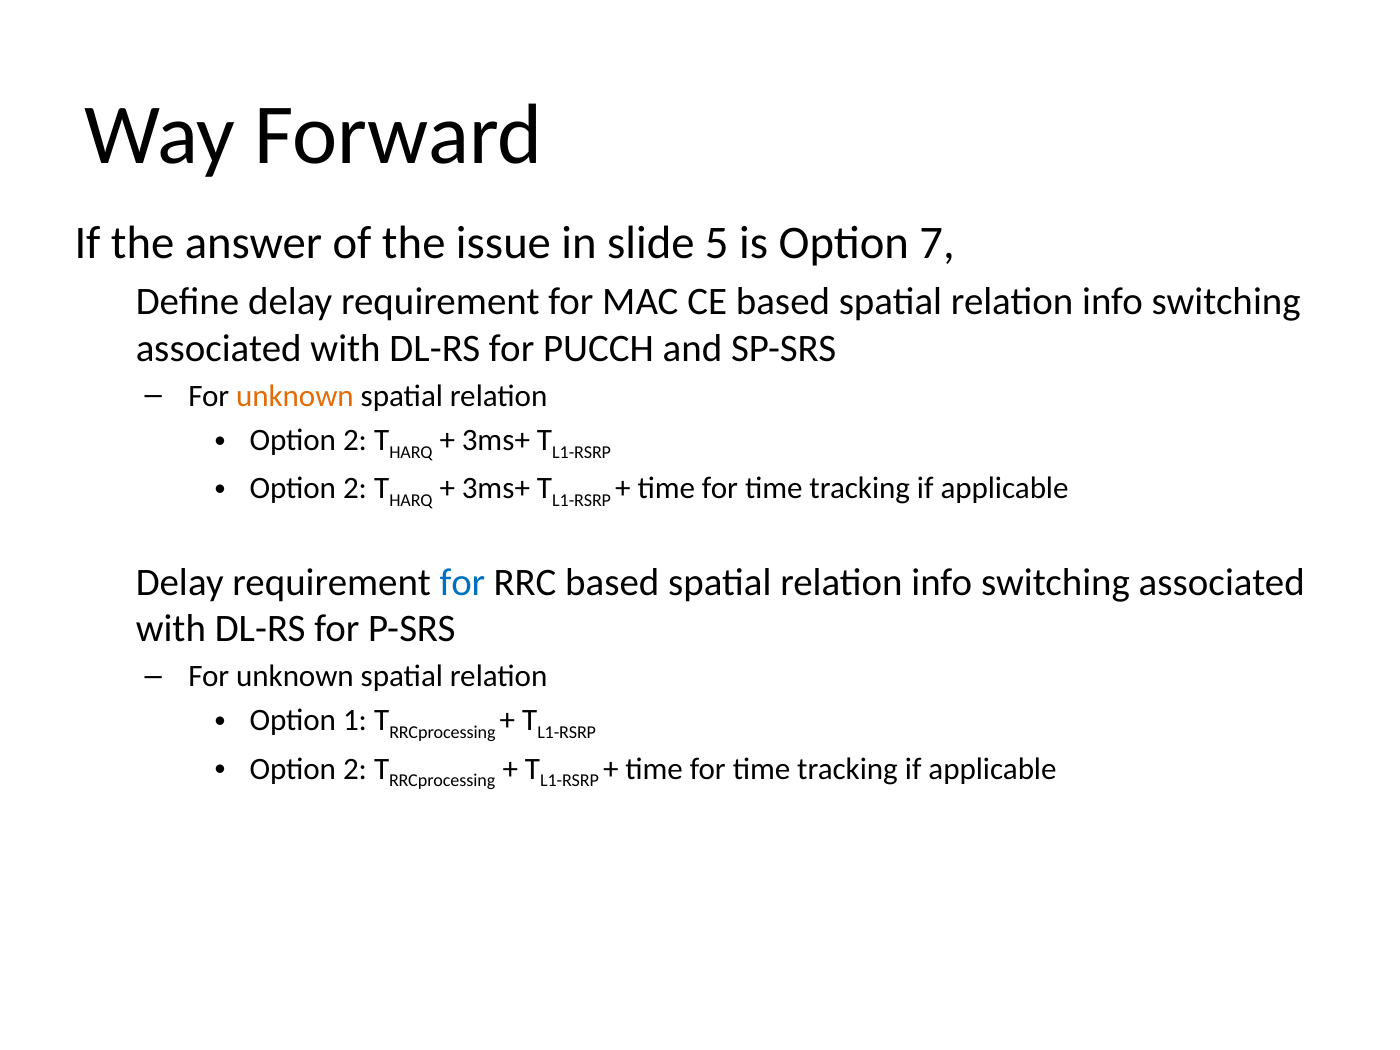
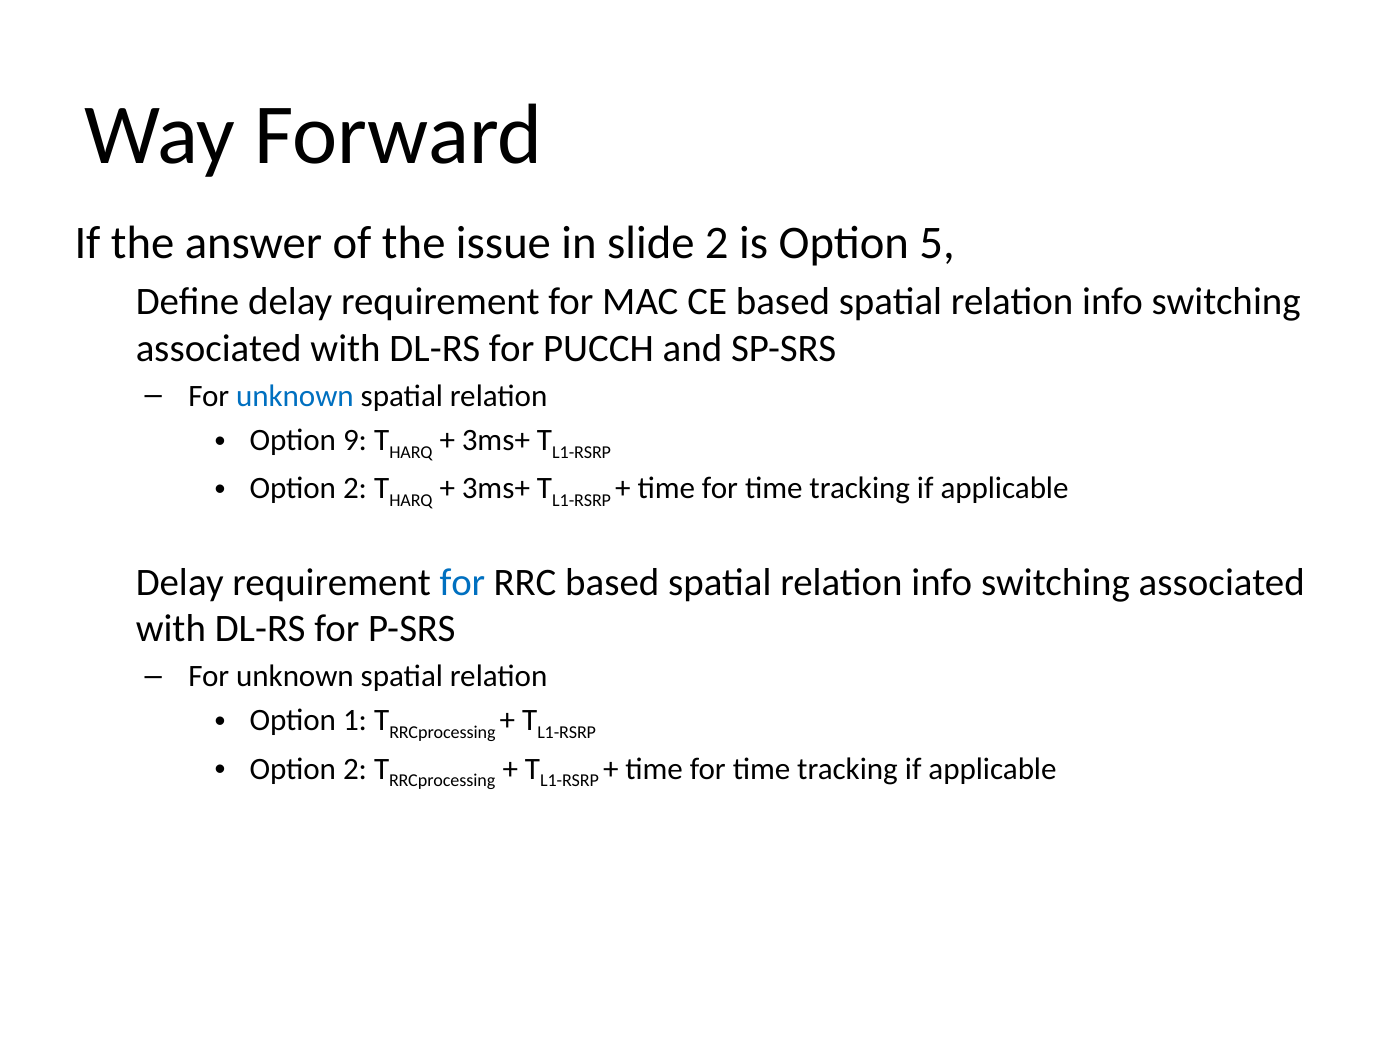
slide 5: 5 -> 2 (717, 244)
7: 7 -> 5 (937, 244)
unknown colour: orange -> blue (295, 396)
2: 2 -> 9 (355, 440)
